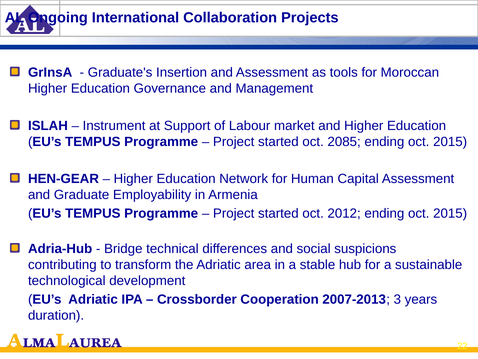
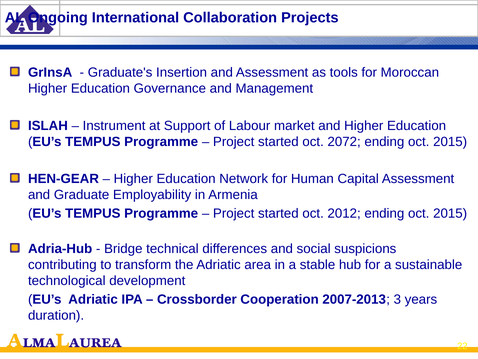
2085: 2085 -> 2072 (344, 141)
